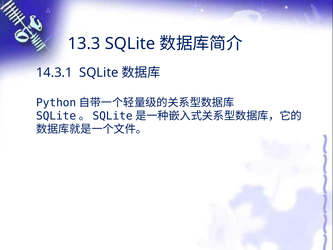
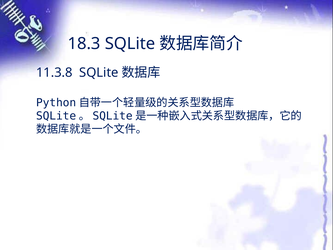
13.3: 13.3 -> 18.3 (84, 44)
14.3.1: 14.3.1 -> 11.3.8 (54, 73)
